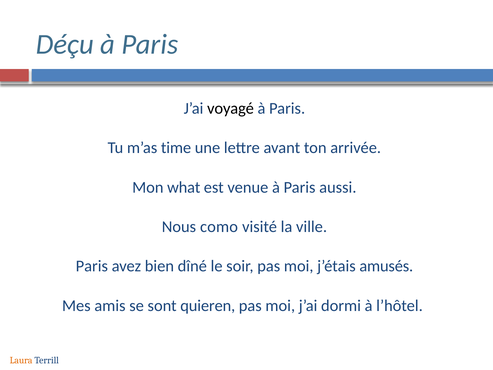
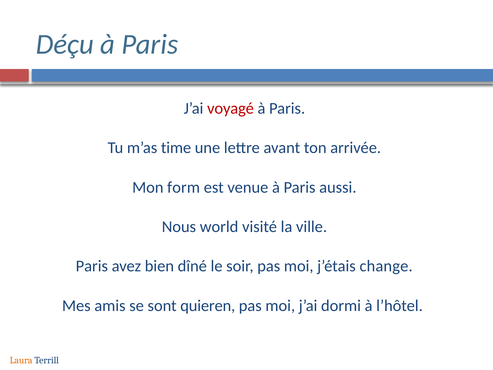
voyagé colour: black -> red (231, 108)
what: what -> form (184, 187)
como: como -> world (219, 227)
amusés: amusés -> change (386, 266)
